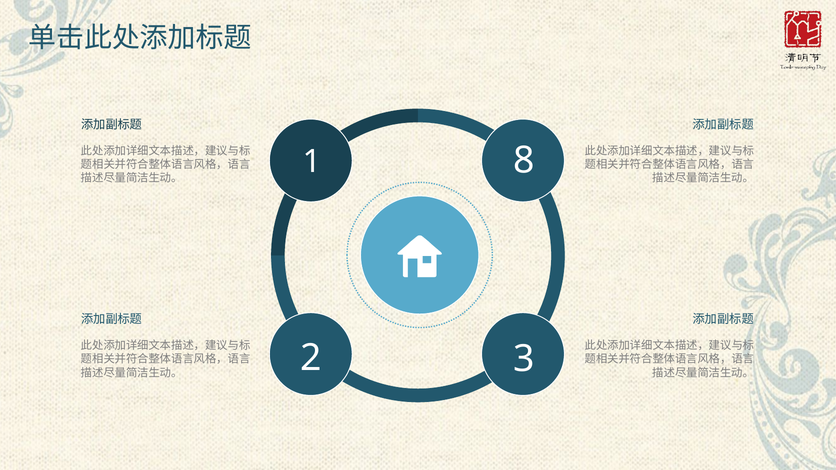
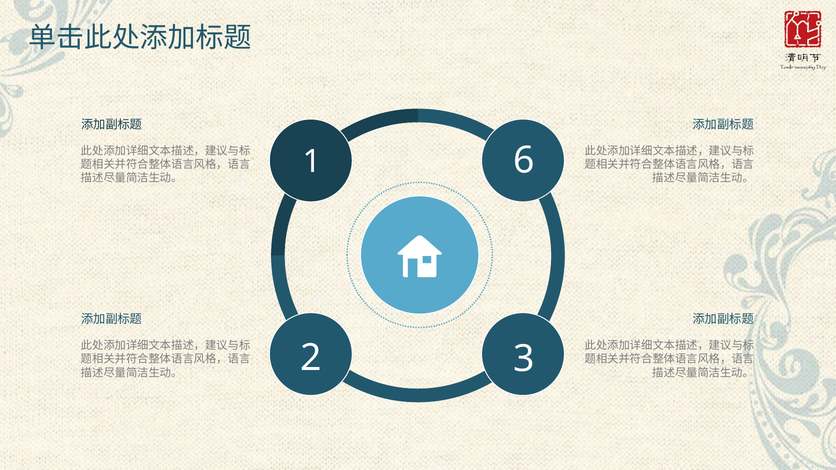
8: 8 -> 6 (524, 160)
